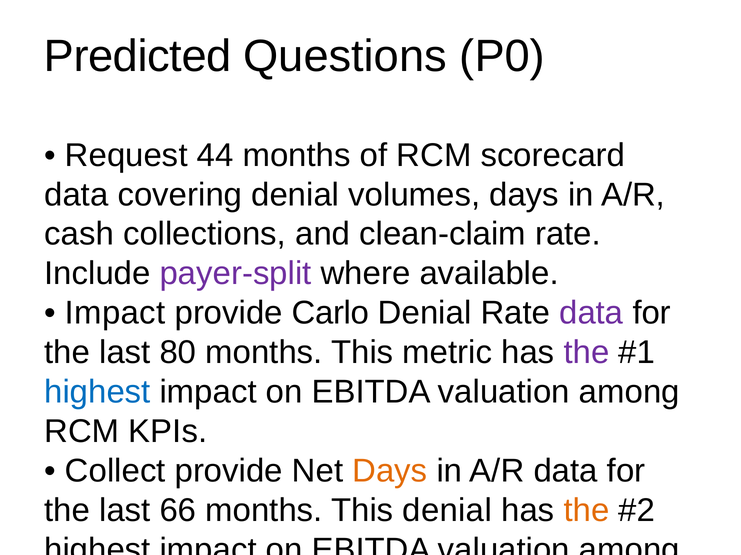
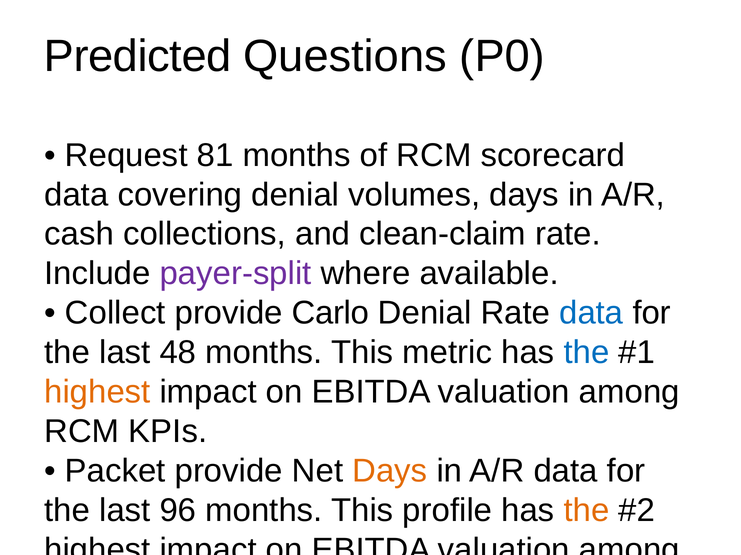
44: 44 -> 81 (215, 155)
Impact: Impact -> Collect (115, 314)
data colour: purple -> blue (591, 314)
80: 80 -> 48 (178, 353)
the colour: purple -> blue (586, 353)
highest colour: blue -> orange (97, 393)
Collect: Collect -> Packet (115, 472)
66: 66 -> 96 (178, 511)
This denial: denial -> profile (447, 511)
